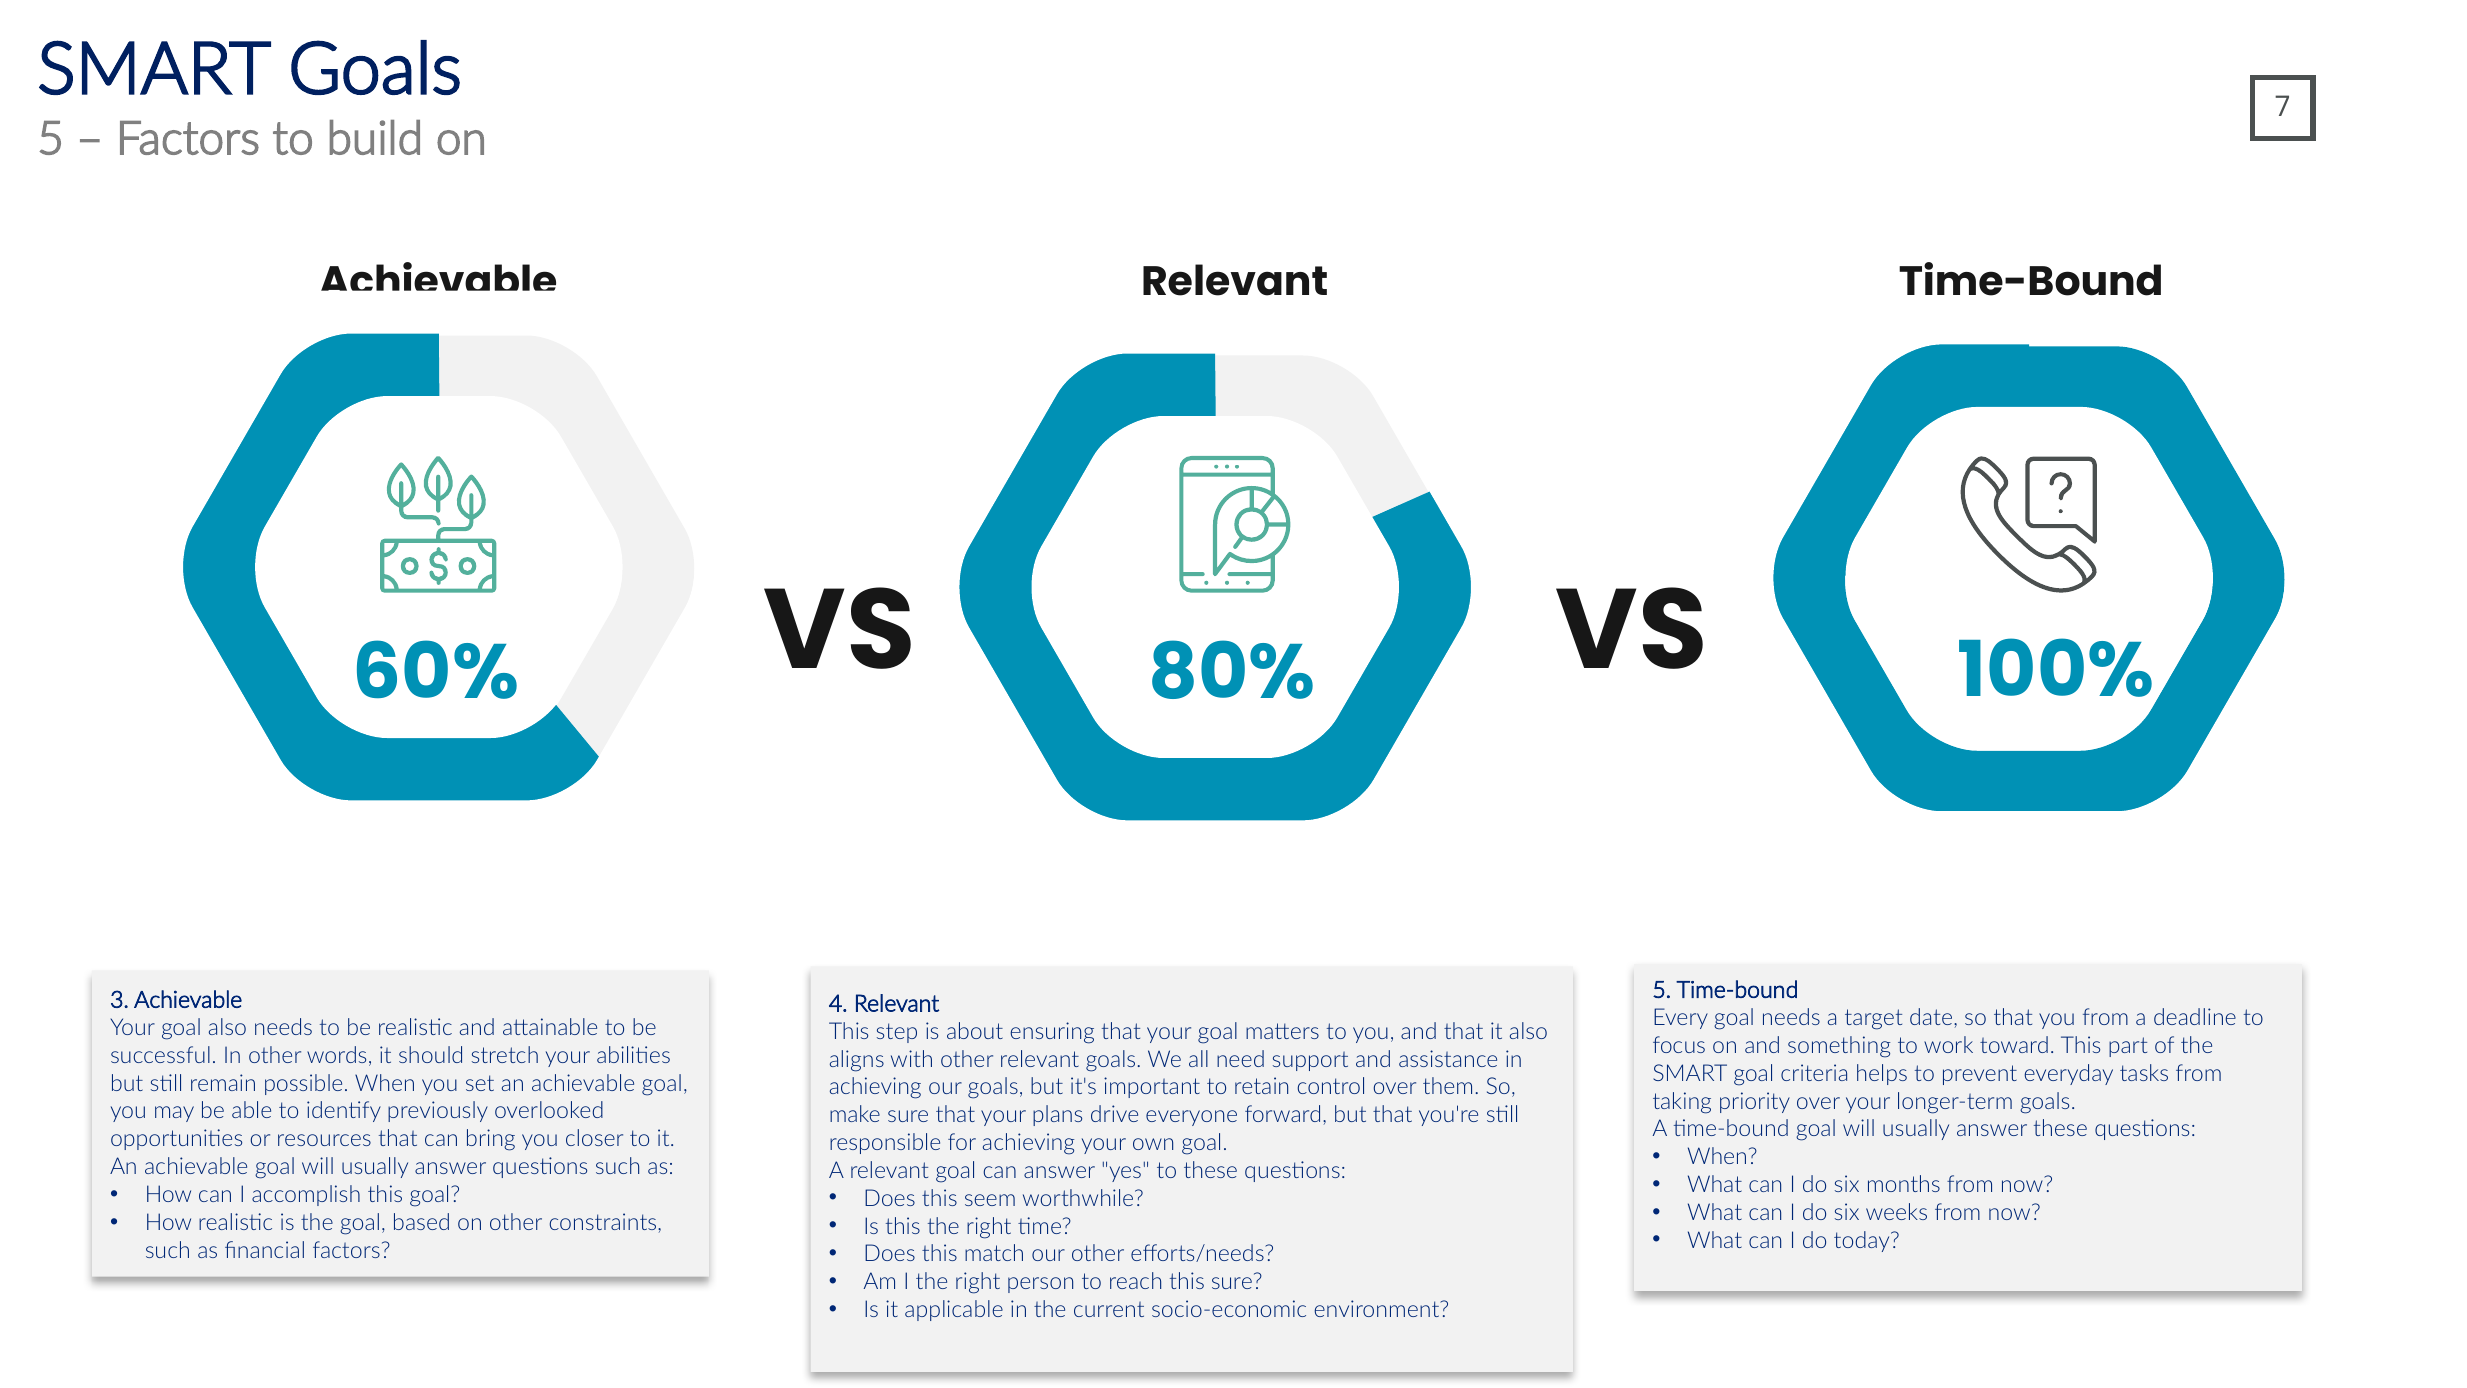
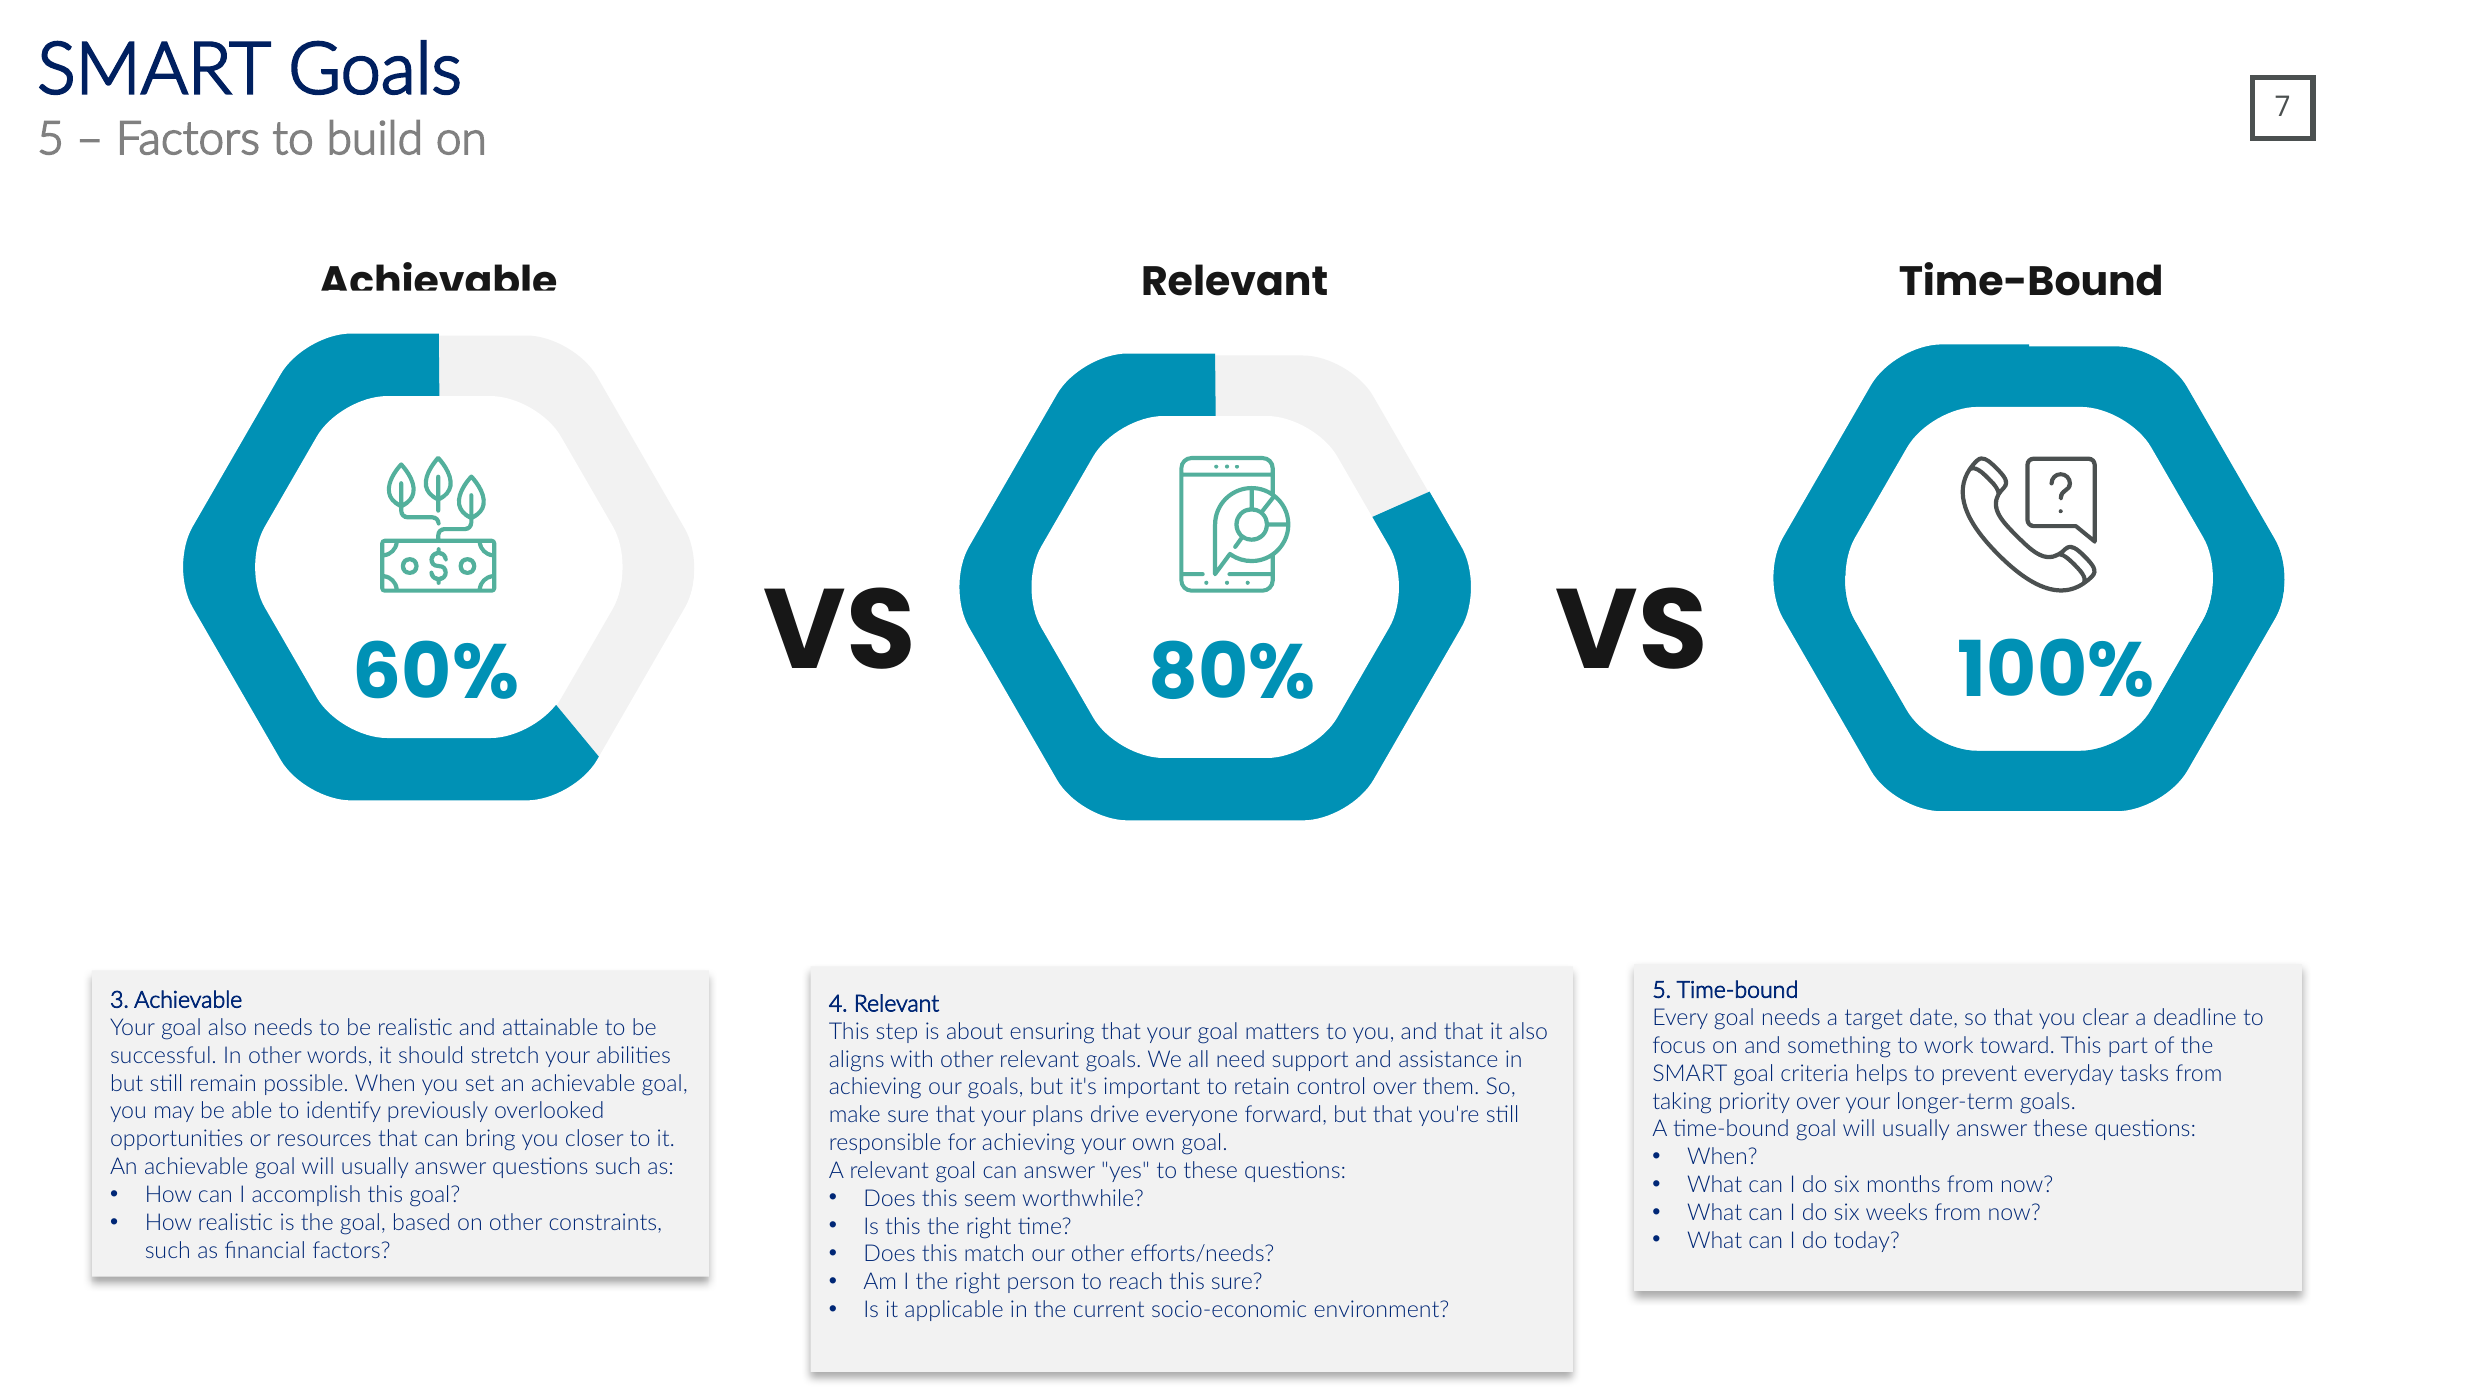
you from: from -> clear (2106, 1018)
